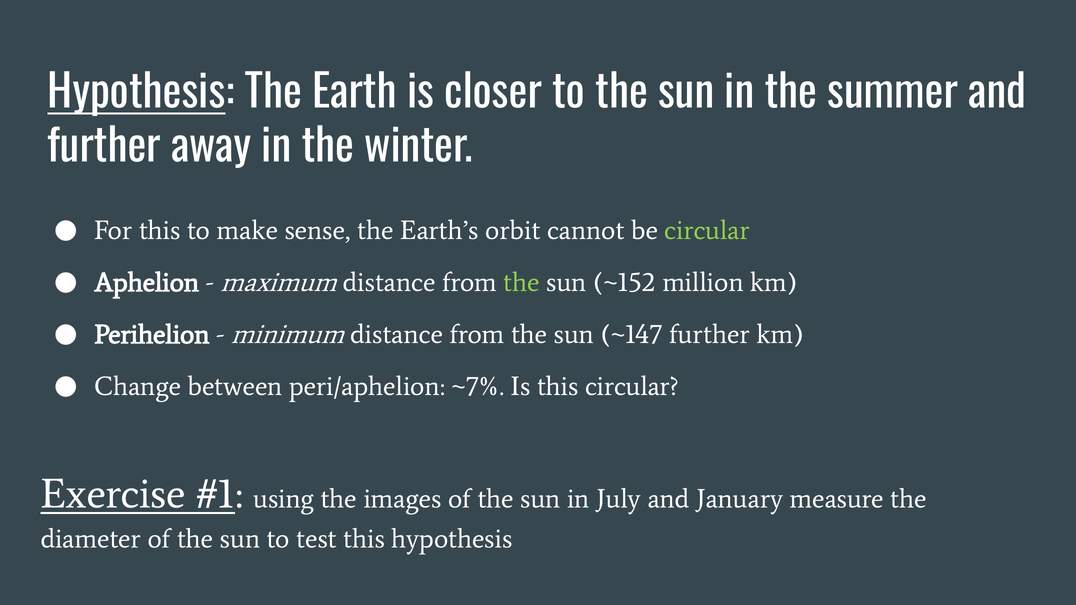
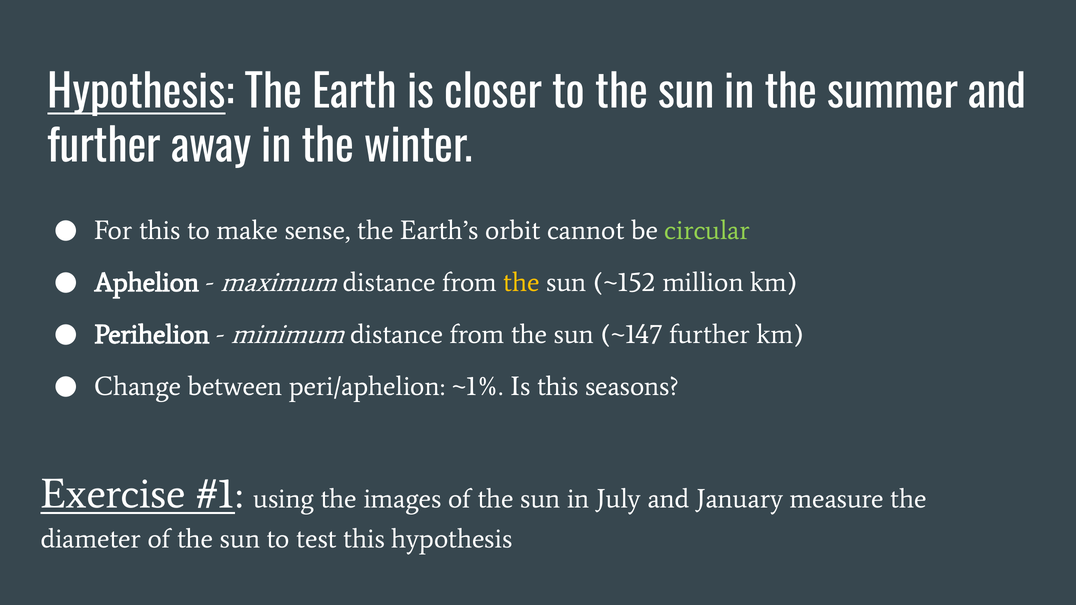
the colour: light green -> yellow (522, 282)
~7%: ~7% -> ~1% (478, 387)
this circular: circular -> seasons (632, 387)
